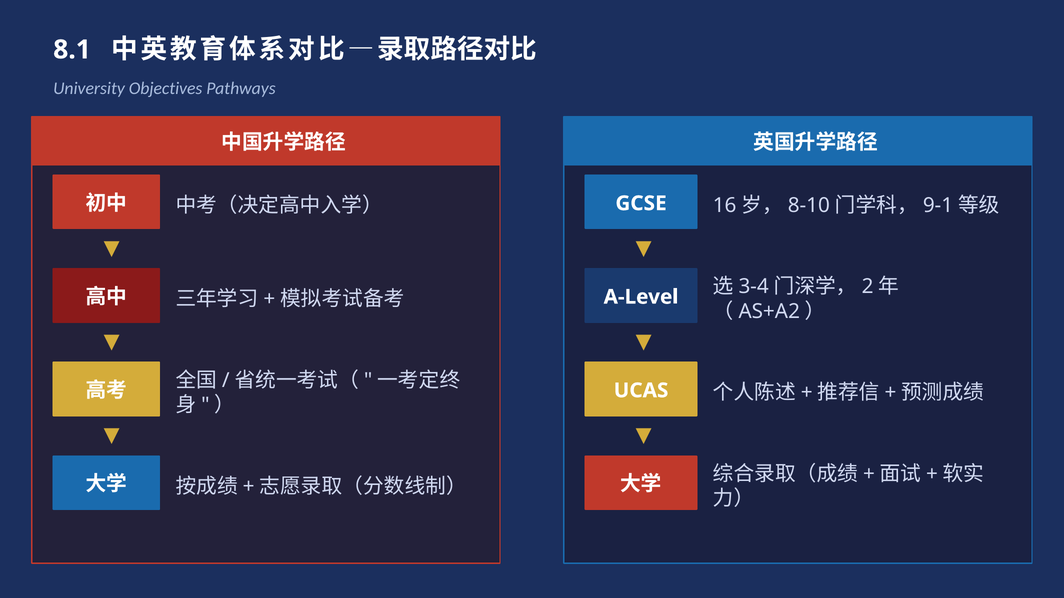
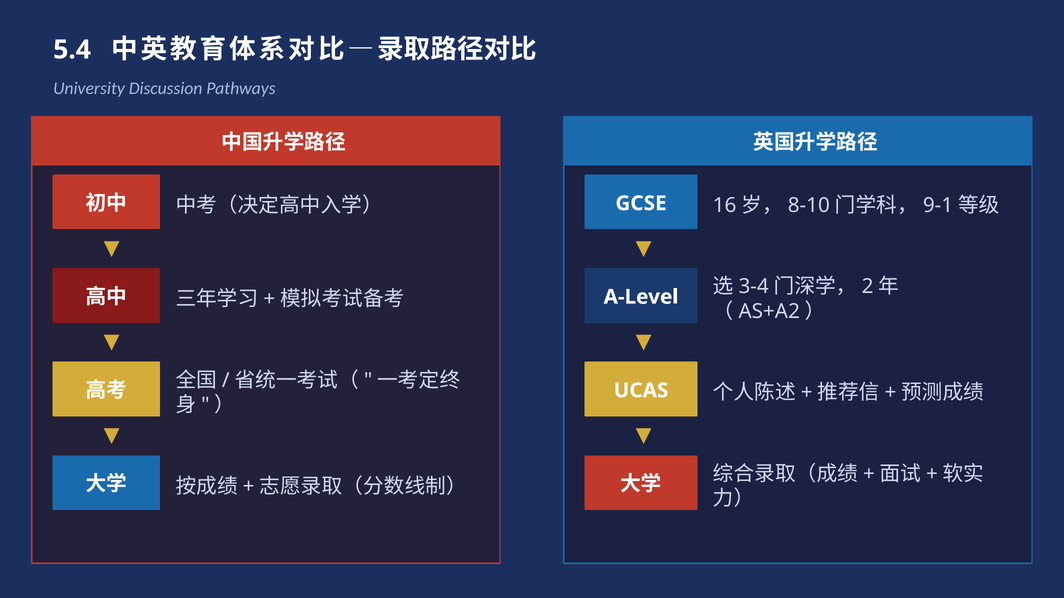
8.1: 8.1 -> 5.4 (72, 50)
Objectives: Objectives -> Discussion (166, 88)
